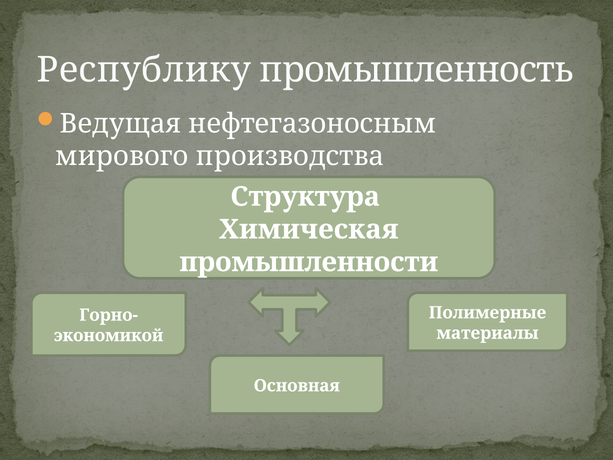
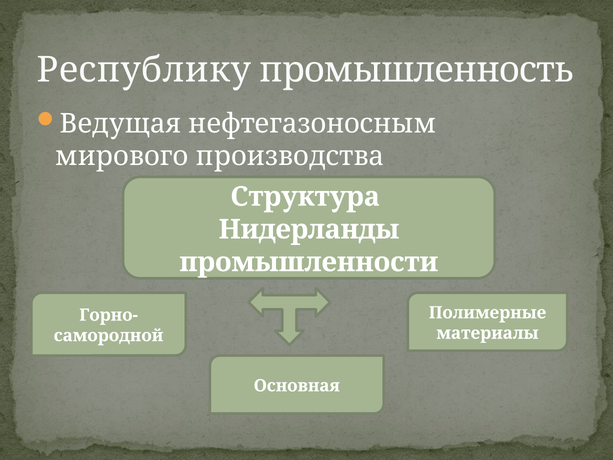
Химическая: Химическая -> Нидерланды (309, 229)
экономикой: экономикой -> самородной (109, 335)
